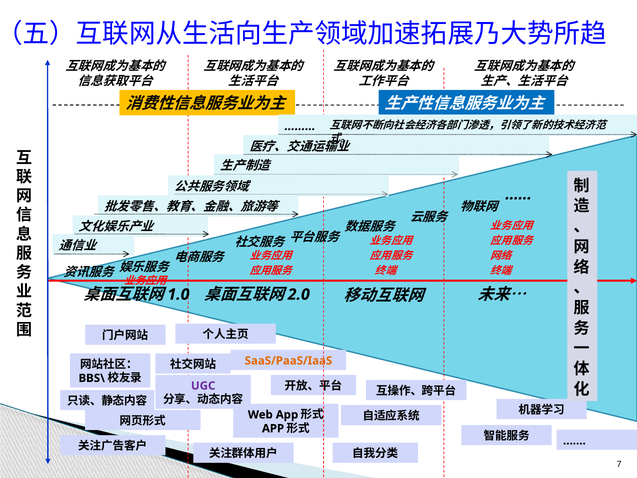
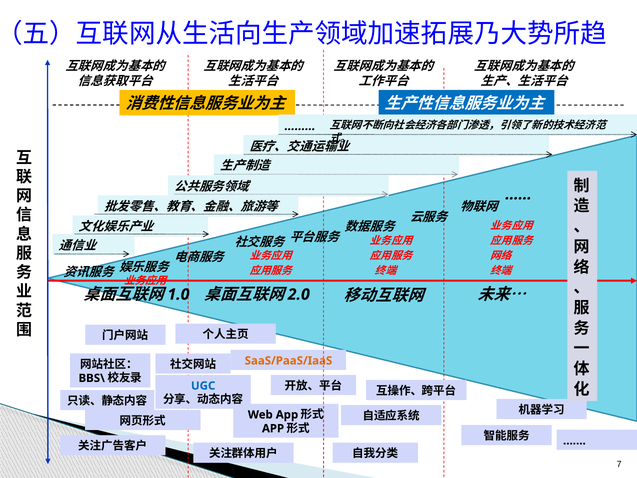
UGC colour: purple -> blue (203, 386)
